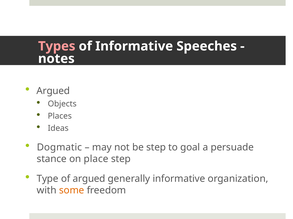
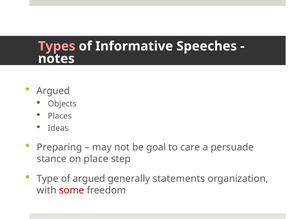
Dogmatic: Dogmatic -> Preparing (59, 148)
be step: step -> goal (156, 148)
goal: goal -> care (190, 148)
generally informative: informative -> statements (179, 179)
some colour: orange -> red (72, 191)
